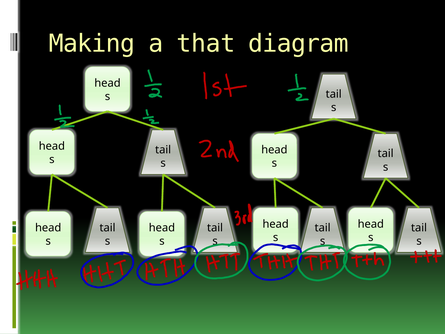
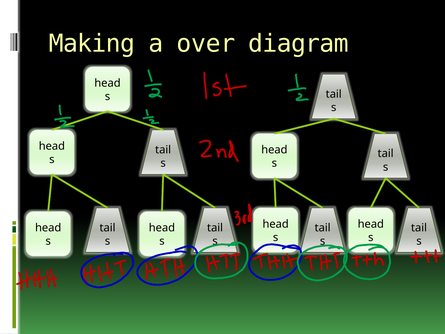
that: that -> over (206, 44)
